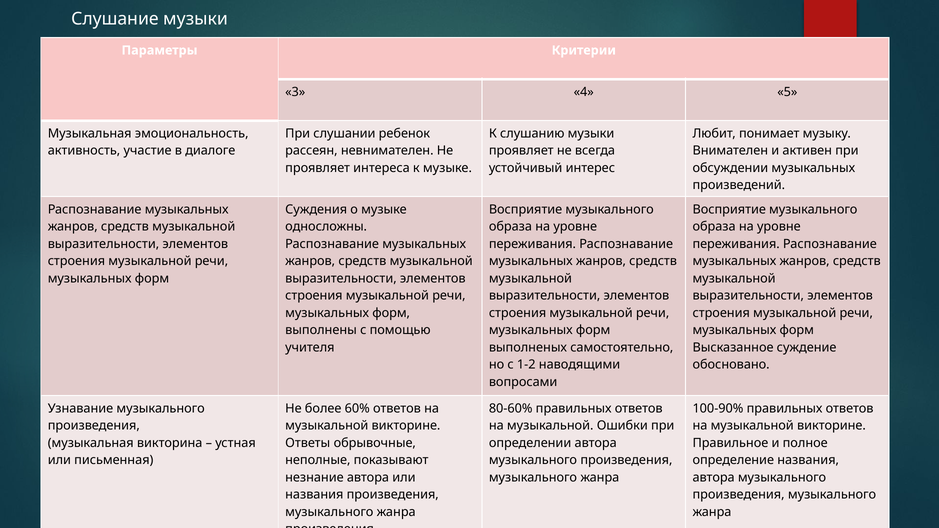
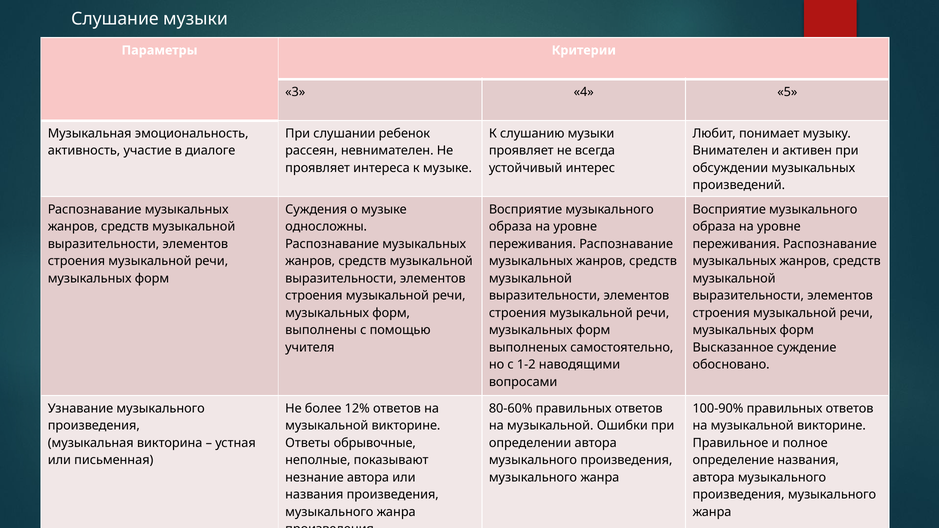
60%: 60% -> 12% (357, 409)
